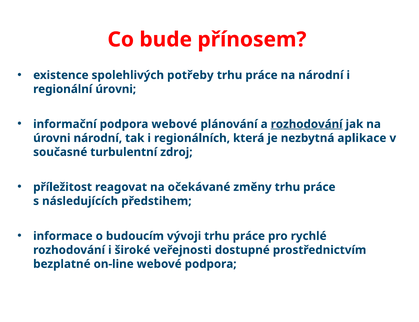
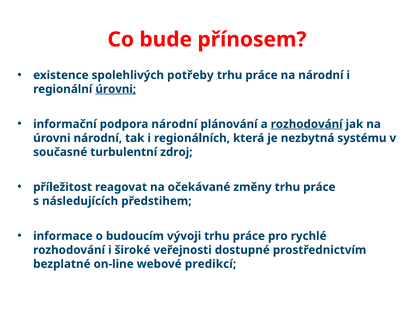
úrovni underline: none -> present (116, 89)
podpora webové: webové -> národní (174, 124)
aplikace: aplikace -> systému (362, 138)
webové podpora: podpora -> predikcí (211, 264)
